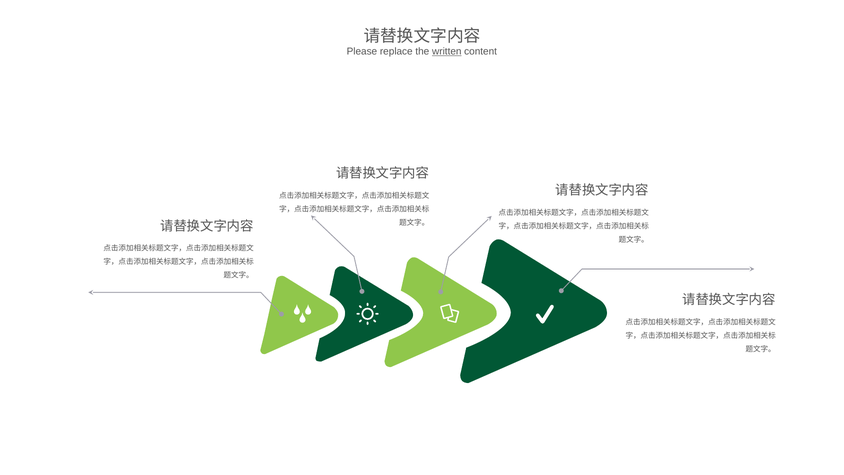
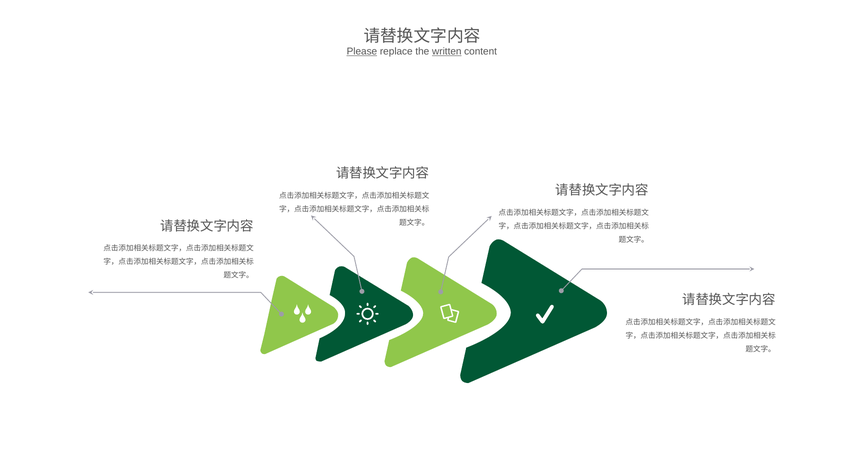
Please underline: none -> present (362, 51)
